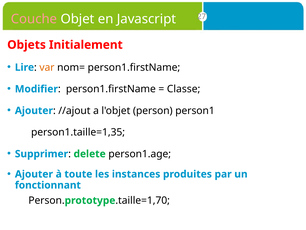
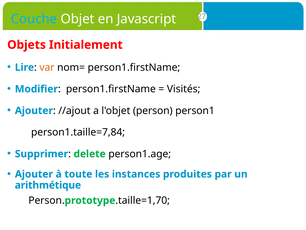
Couche colour: pink -> light blue (34, 19)
Classe: Classe -> Visités (184, 89)
person1.taille=1,35: person1.taille=1,35 -> person1.taille=7,84 (78, 132)
fonctionnant: fonctionnant -> arithmétique (48, 185)
